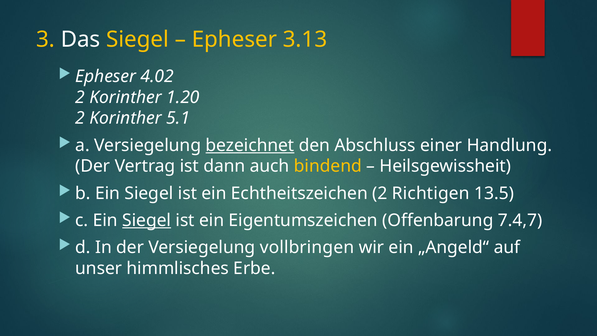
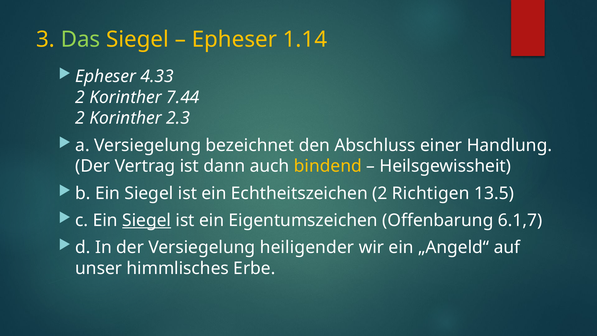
Das colour: white -> light green (81, 39)
3.13: 3.13 -> 1.14 (305, 39)
4.02: 4.02 -> 4.33 (157, 76)
1.20: 1.20 -> 7.44 (183, 97)
5.1: 5.1 -> 2.3 (178, 118)
bezeichnet underline: present -> none (250, 145)
7.4,7: 7.4,7 -> 6.1,7 (520, 220)
vollbringen: vollbringen -> heiligender (307, 247)
